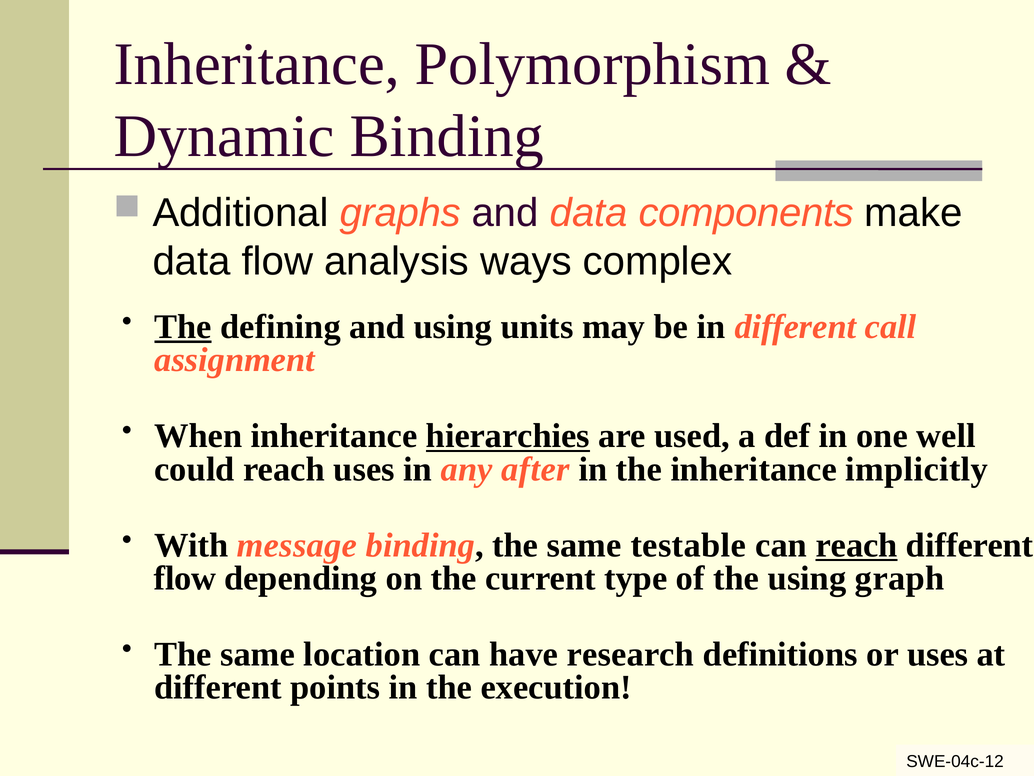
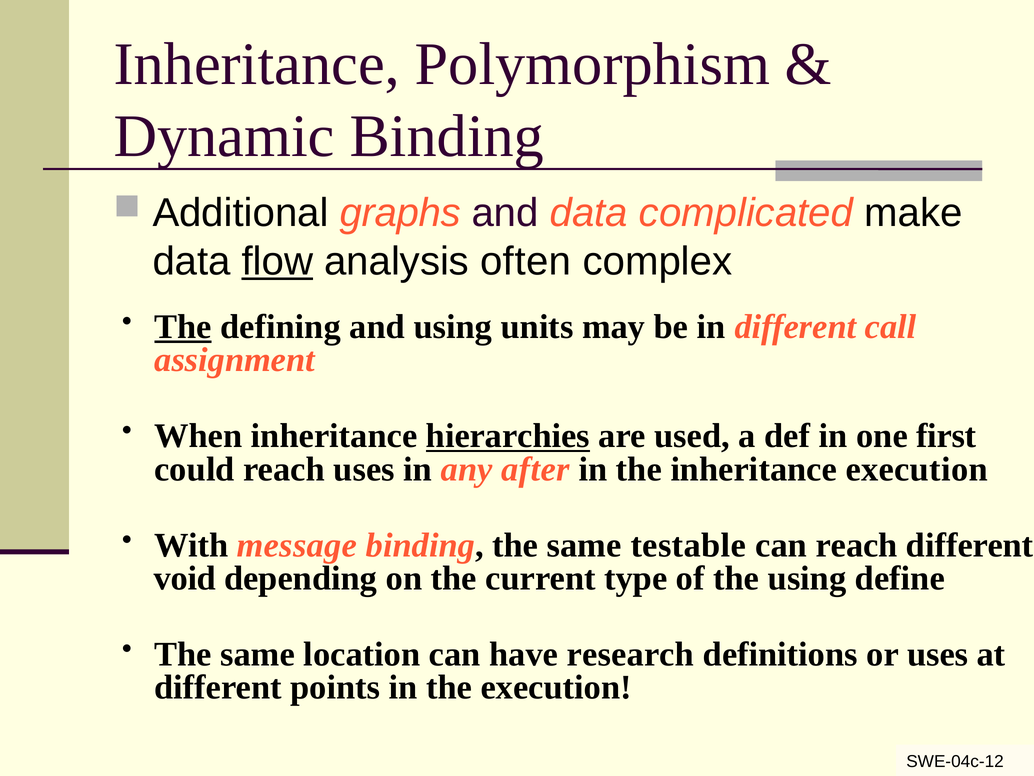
components: components -> complicated (746, 213)
flow underline: none -> present (277, 261)
ways: ways -> often (526, 261)
well: well -> first (946, 436)
inheritance implicitly: implicitly -> execution (917, 469)
reach underline: present -> none (857, 545)
flow: flow -> void (185, 578)
graph: graph -> define (900, 578)
